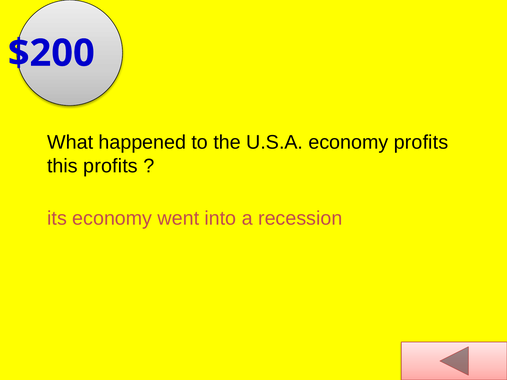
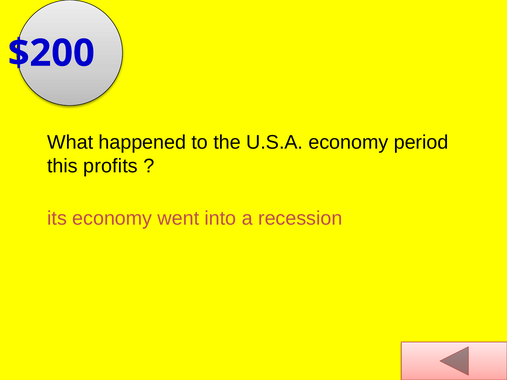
economy profits: profits -> period (421, 142)
